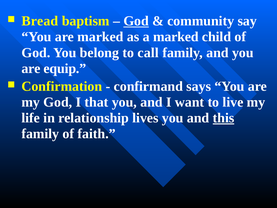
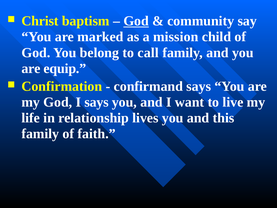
Bread: Bread -> Christ (40, 21)
a marked: marked -> mission (176, 37)
I that: that -> says (97, 102)
this underline: present -> none (223, 118)
